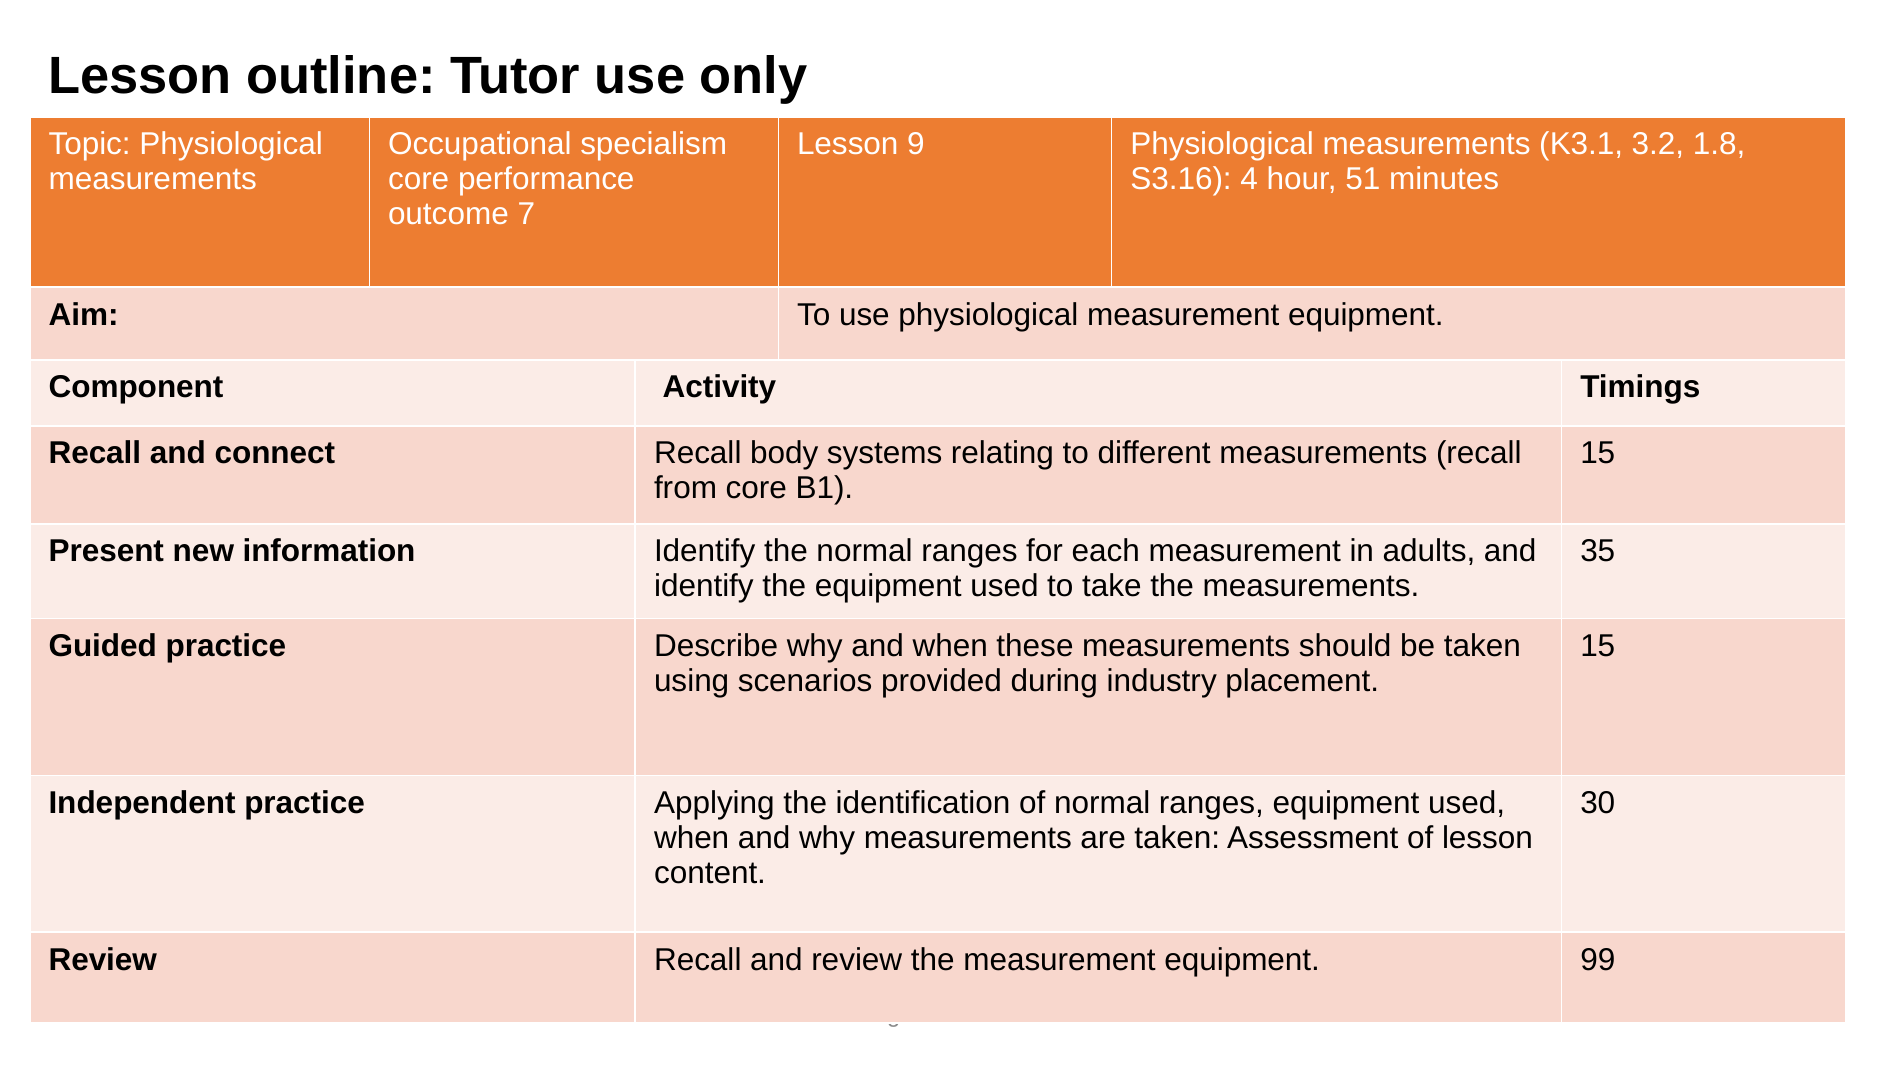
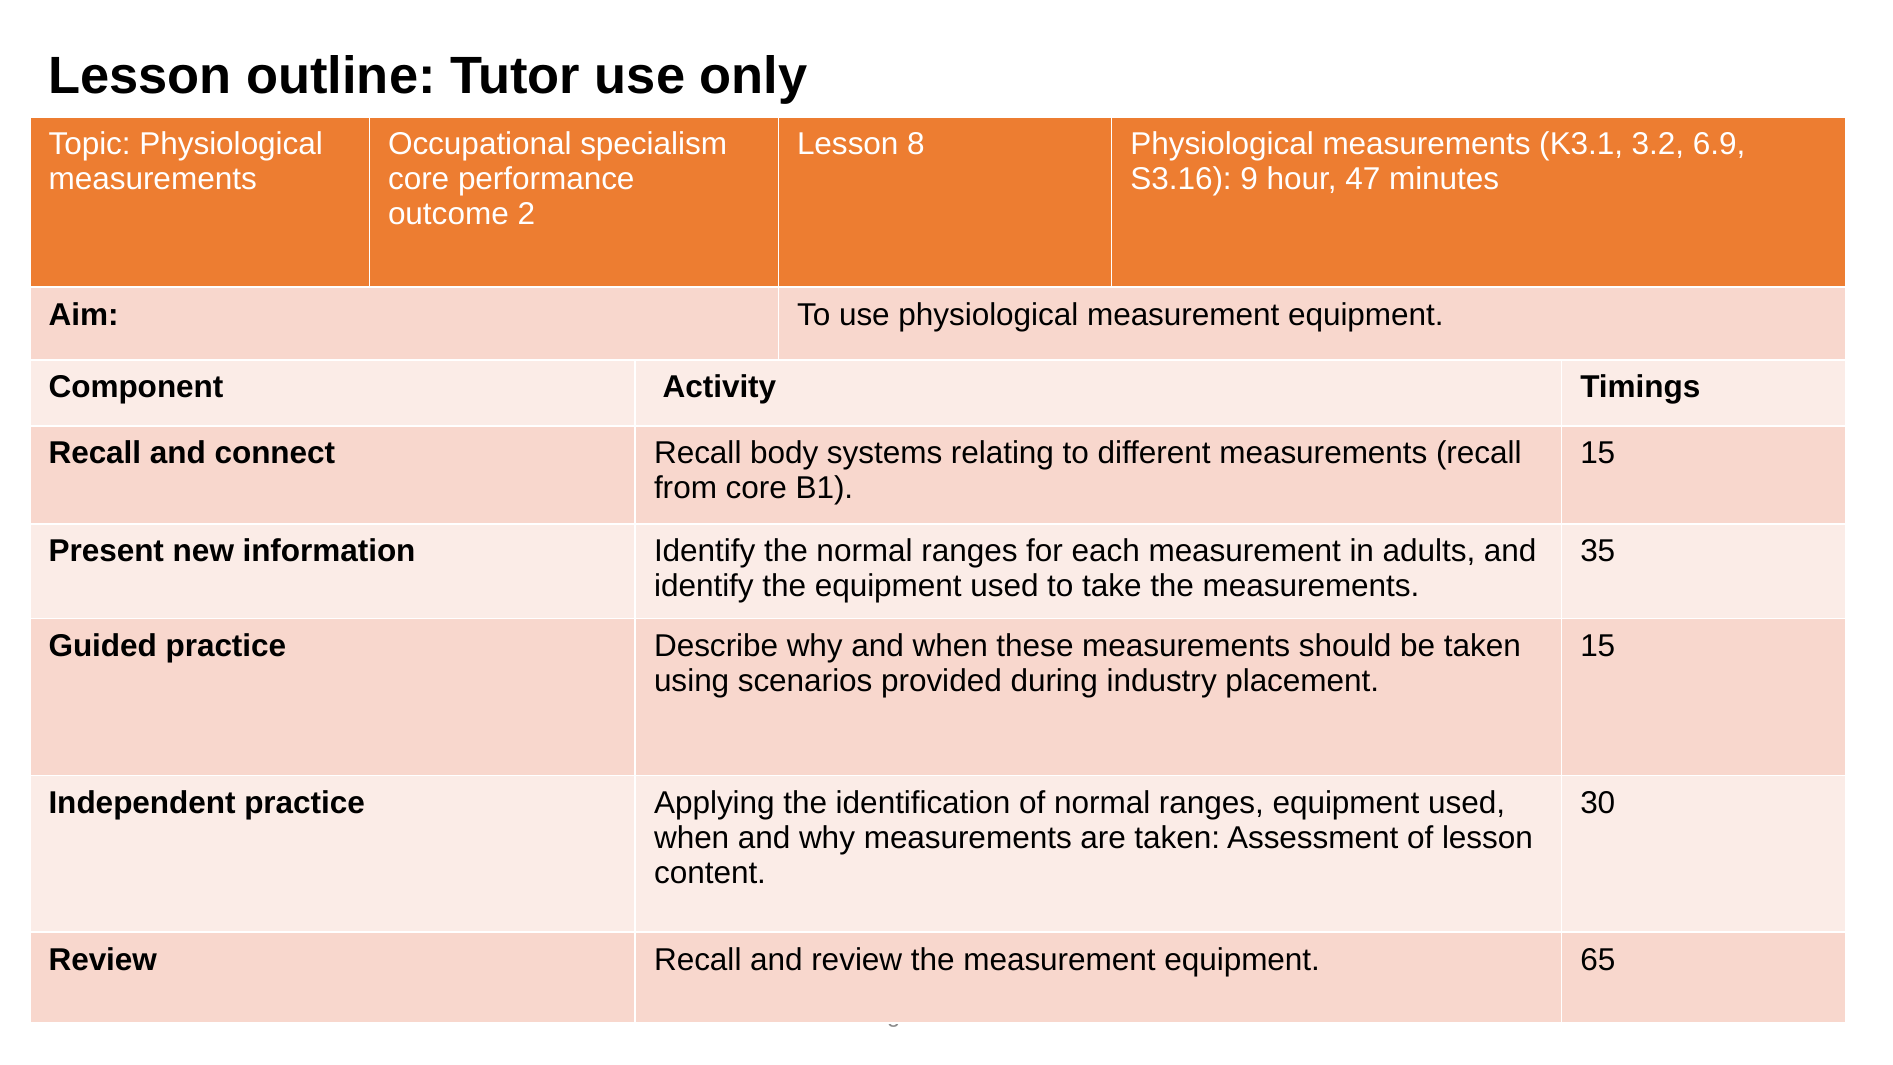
9: 9 -> 8 (916, 144)
1.8: 1.8 -> 6.9 (1719, 144)
4: 4 -> 9 (1249, 179)
51: 51 -> 47 (1363, 179)
outcome 7: 7 -> 2 (526, 214)
99: 99 -> 65 (1598, 960)
